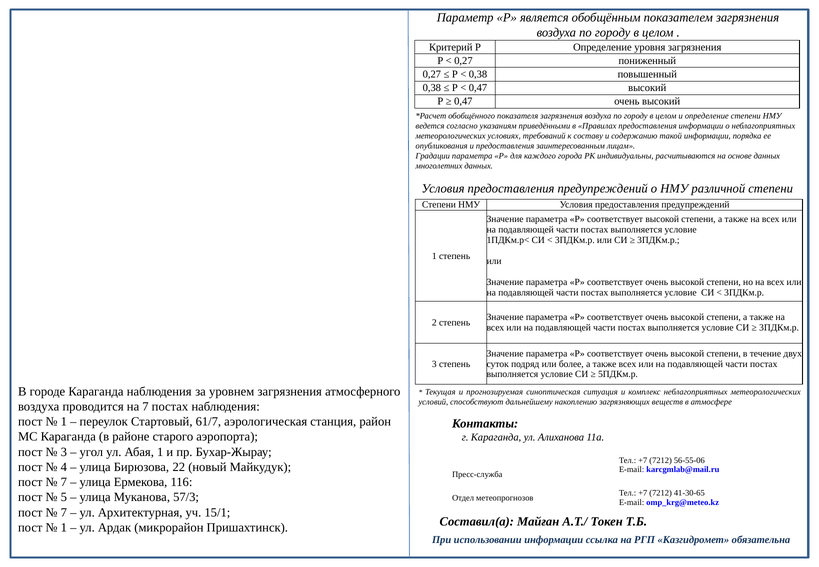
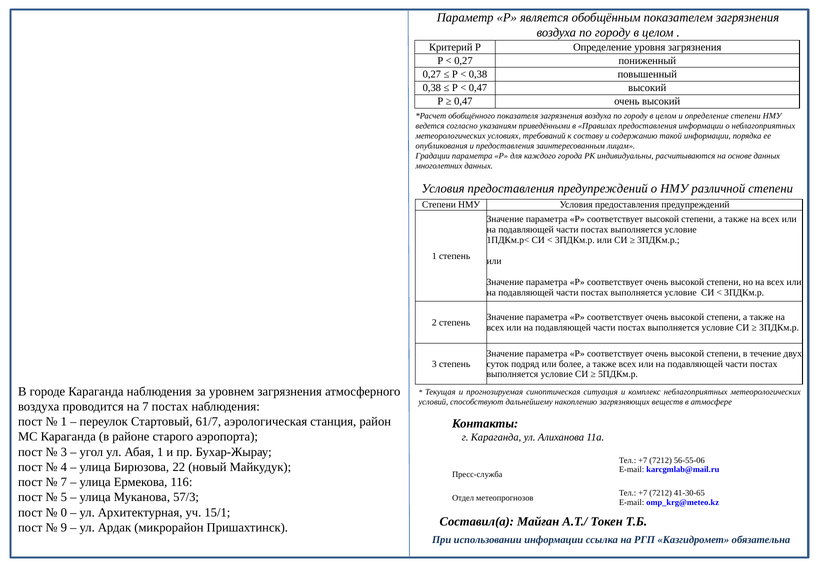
7: 7 -> 0 (64, 512)
1: 1 -> 9 (64, 527)
